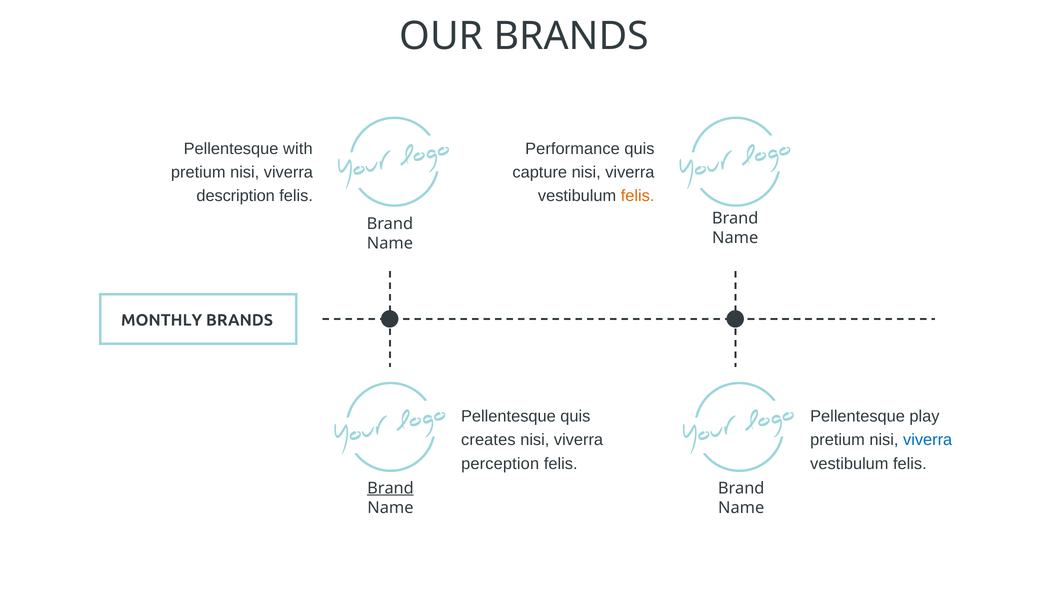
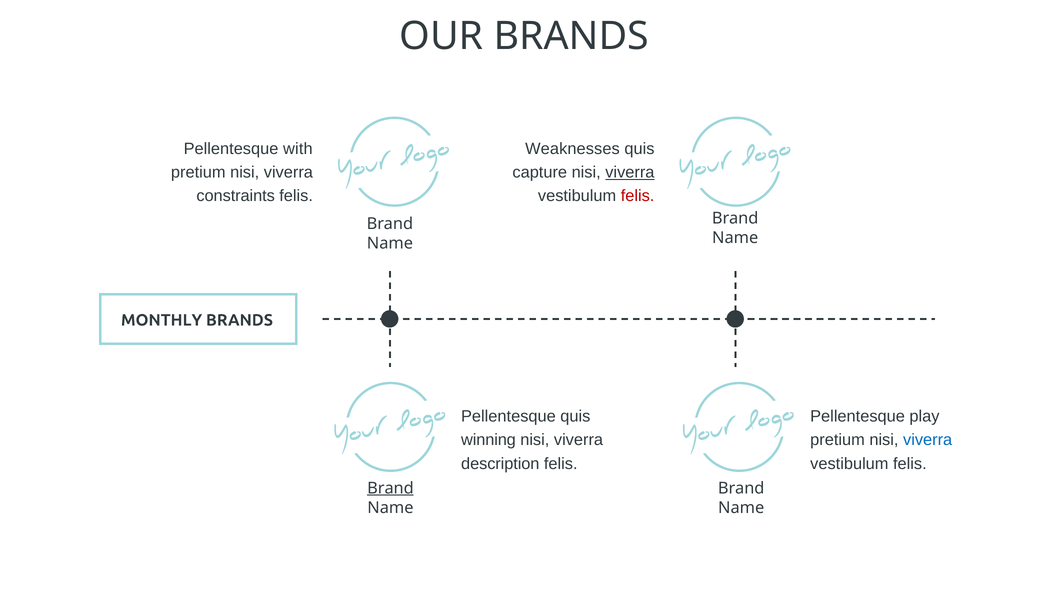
Performance: Performance -> Weaknesses (572, 149)
viverra underline: none -> present (630, 172)
description: description -> constraints (236, 196)
felis colour: orange -> red (638, 196)
creates: creates -> winning (488, 440)
perception: perception -> description (500, 464)
